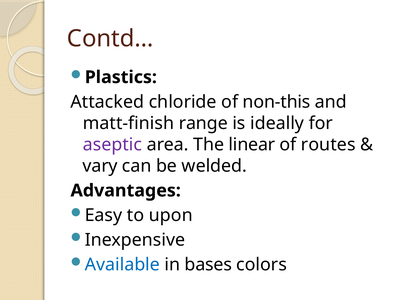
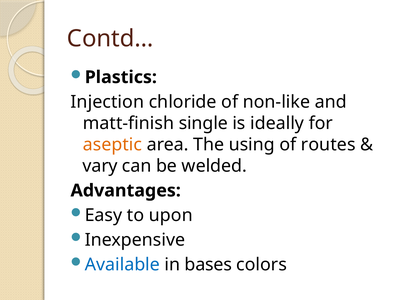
Attacked: Attacked -> Injection (107, 102)
non-this: non-this -> non-like (276, 102)
range: range -> single (203, 124)
aseptic colour: purple -> orange (113, 145)
linear: linear -> using (252, 145)
